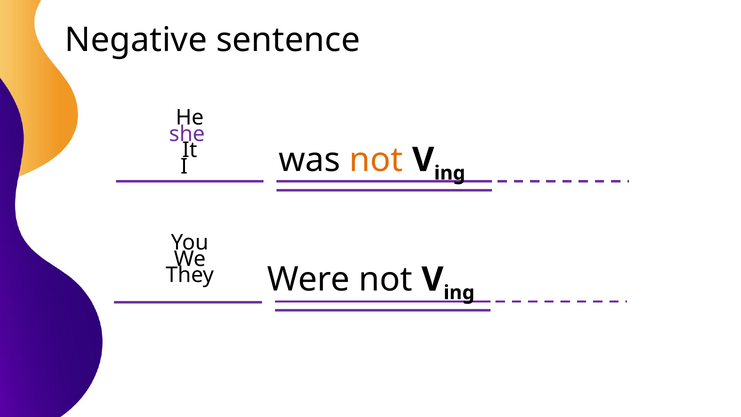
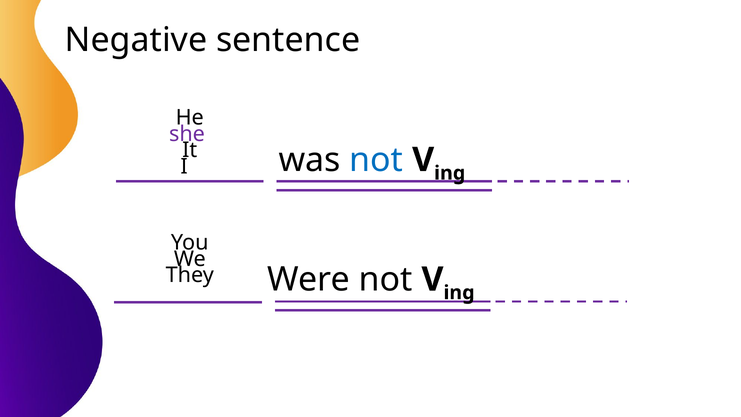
not colour: orange -> blue (376, 160)
